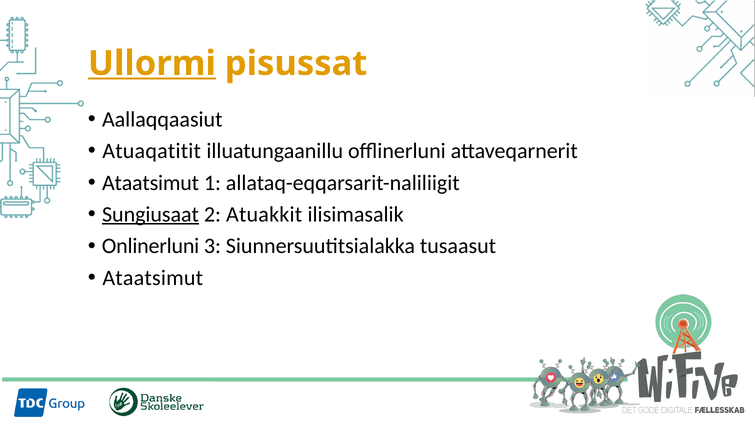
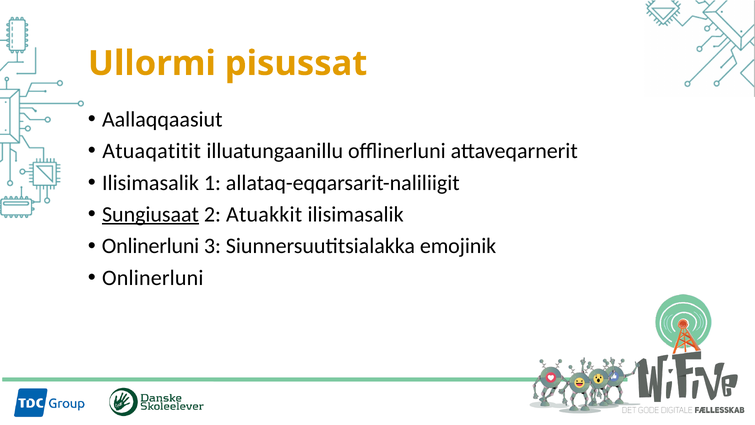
Ullormi underline: present -> none (152, 63)
Ataatsimut: Ataatsimut -> Ilisimasalik (150, 183)
tusaasut: tusaasut -> emojinik (458, 246)
Ataatsimut: Ataatsimut -> Onlinerluni (153, 278)
